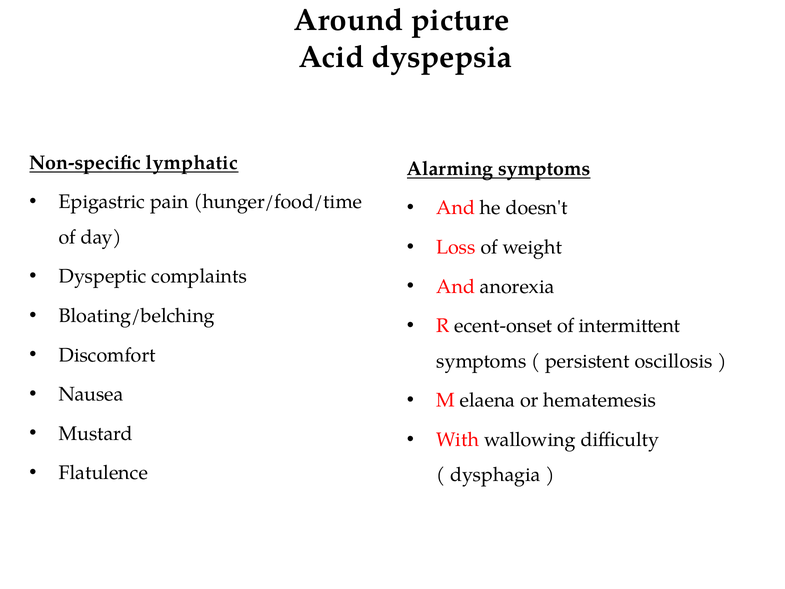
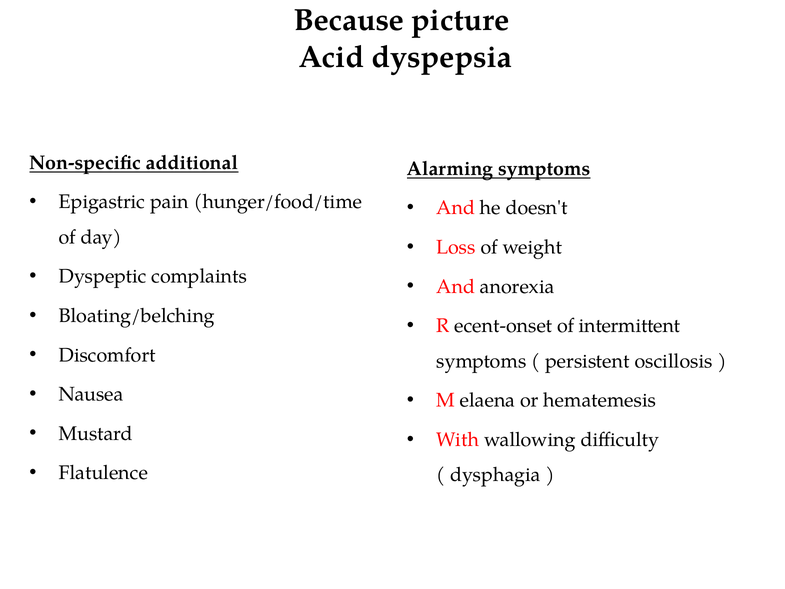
Around: Around -> Because (349, 20)
lymphatic: lymphatic -> additional (192, 163)
